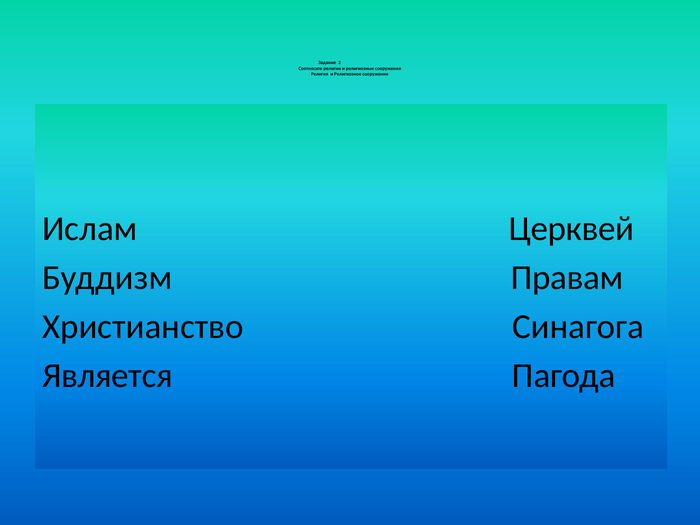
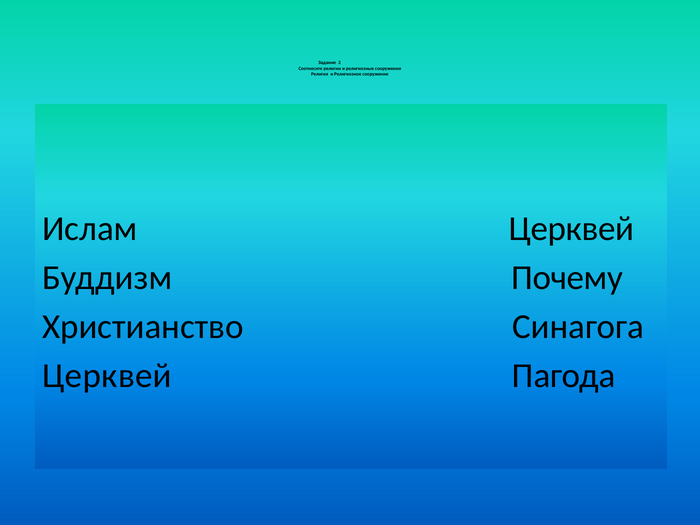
Правам: Правам -> Почему (567, 278)
Является: Является -> Церквей (107, 376)
